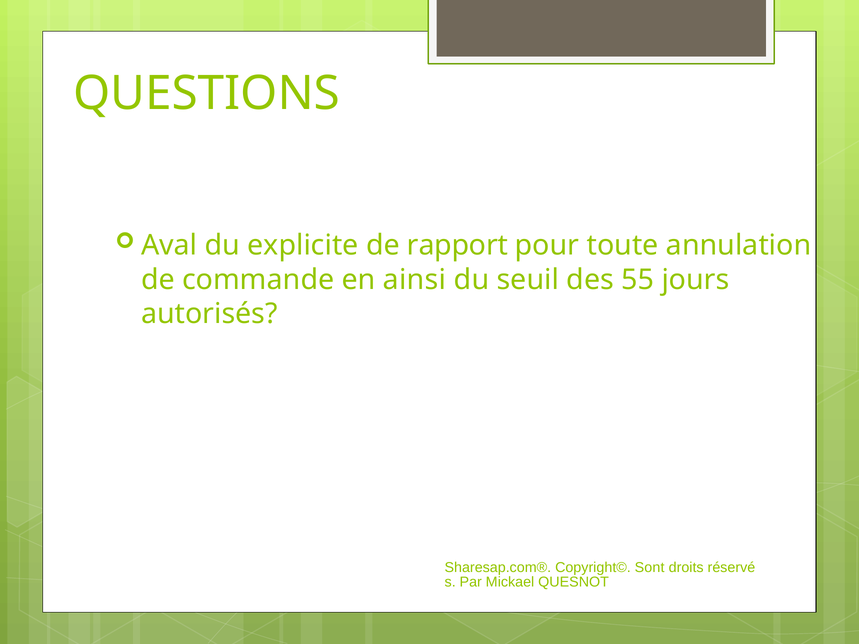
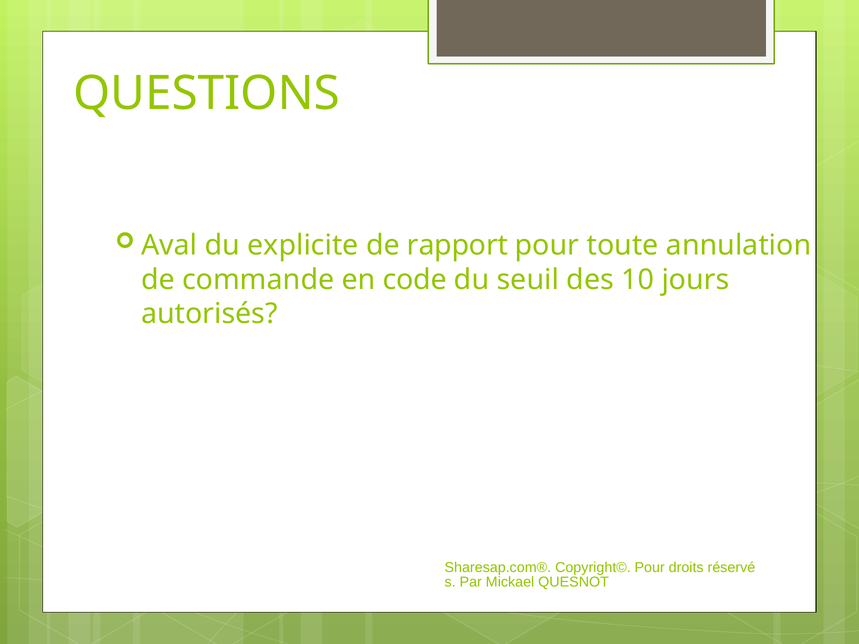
ainsi: ainsi -> code (415, 280)
55: 55 -> 10 (638, 280)
Copyright© Sont: Sont -> Pour (650, 568)
